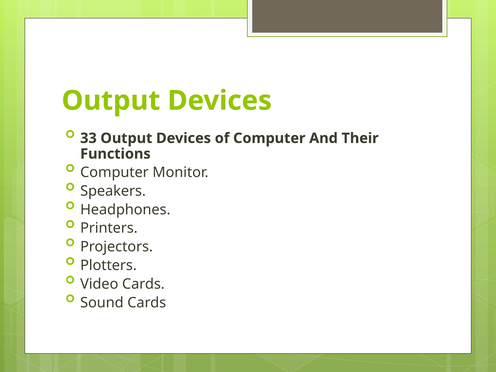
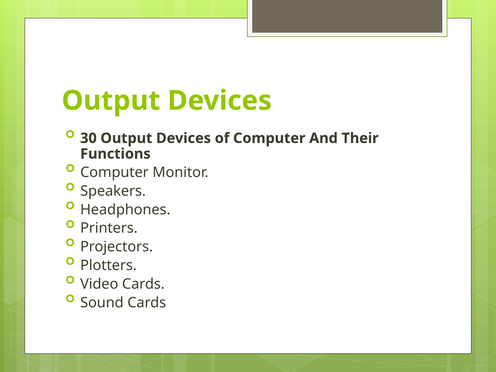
33: 33 -> 30 (88, 138)
